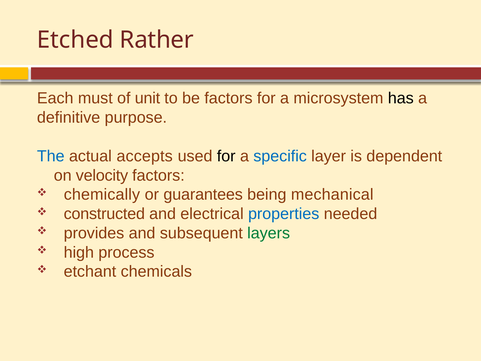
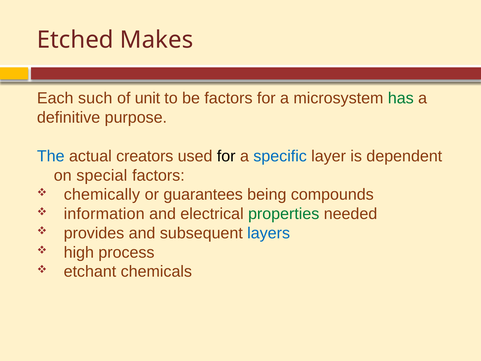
Rather: Rather -> Makes (157, 40)
must: must -> such (95, 98)
has colour: black -> green (401, 98)
accepts: accepts -> creators (145, 156)
velocity: velocity -> special (102, 175)
mechanical: mechanical -> compounds (332, 194)
constructed: constructed -> information (104, 214)
properties colour: blue -> green (284, 214)
layers colour: green -> blue (269, 233)
